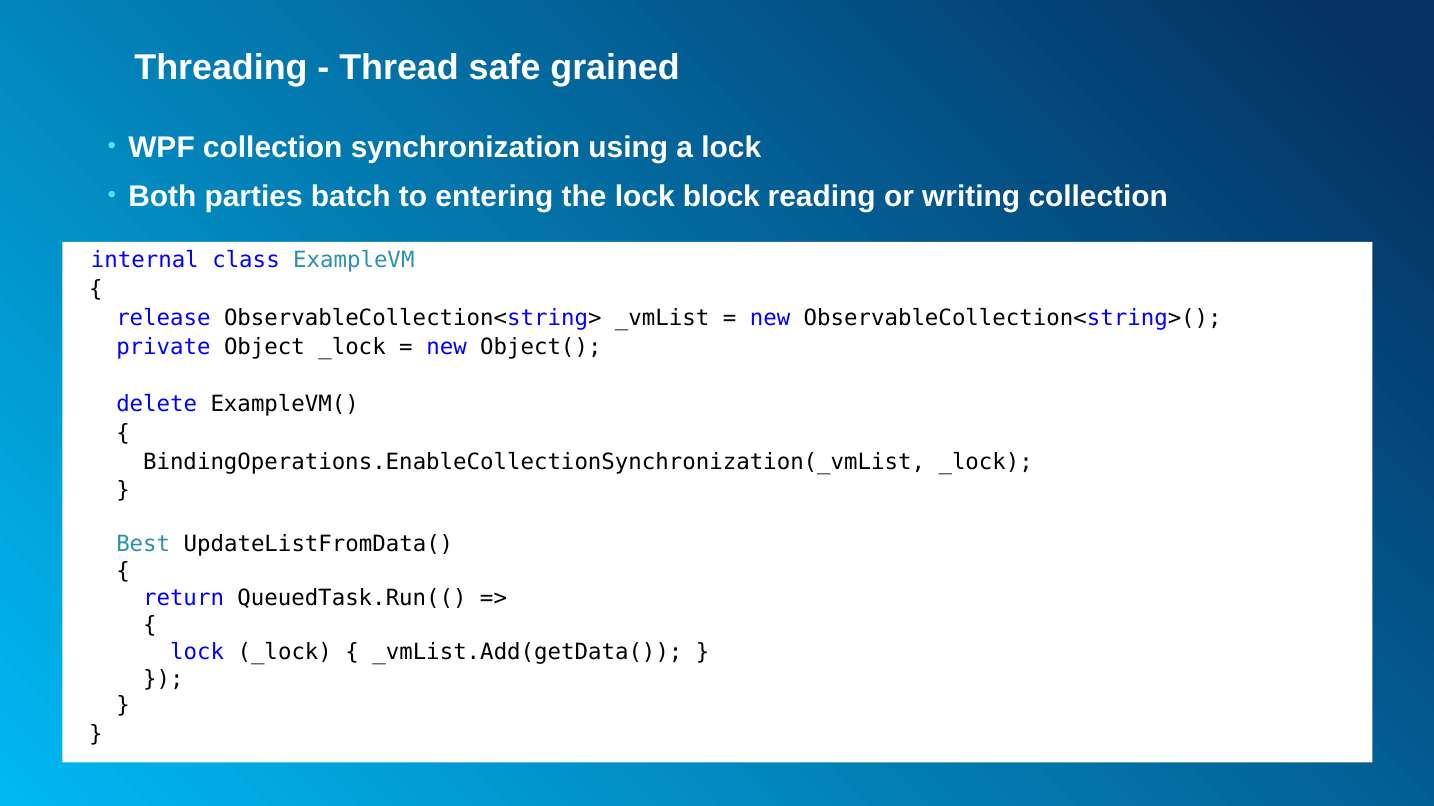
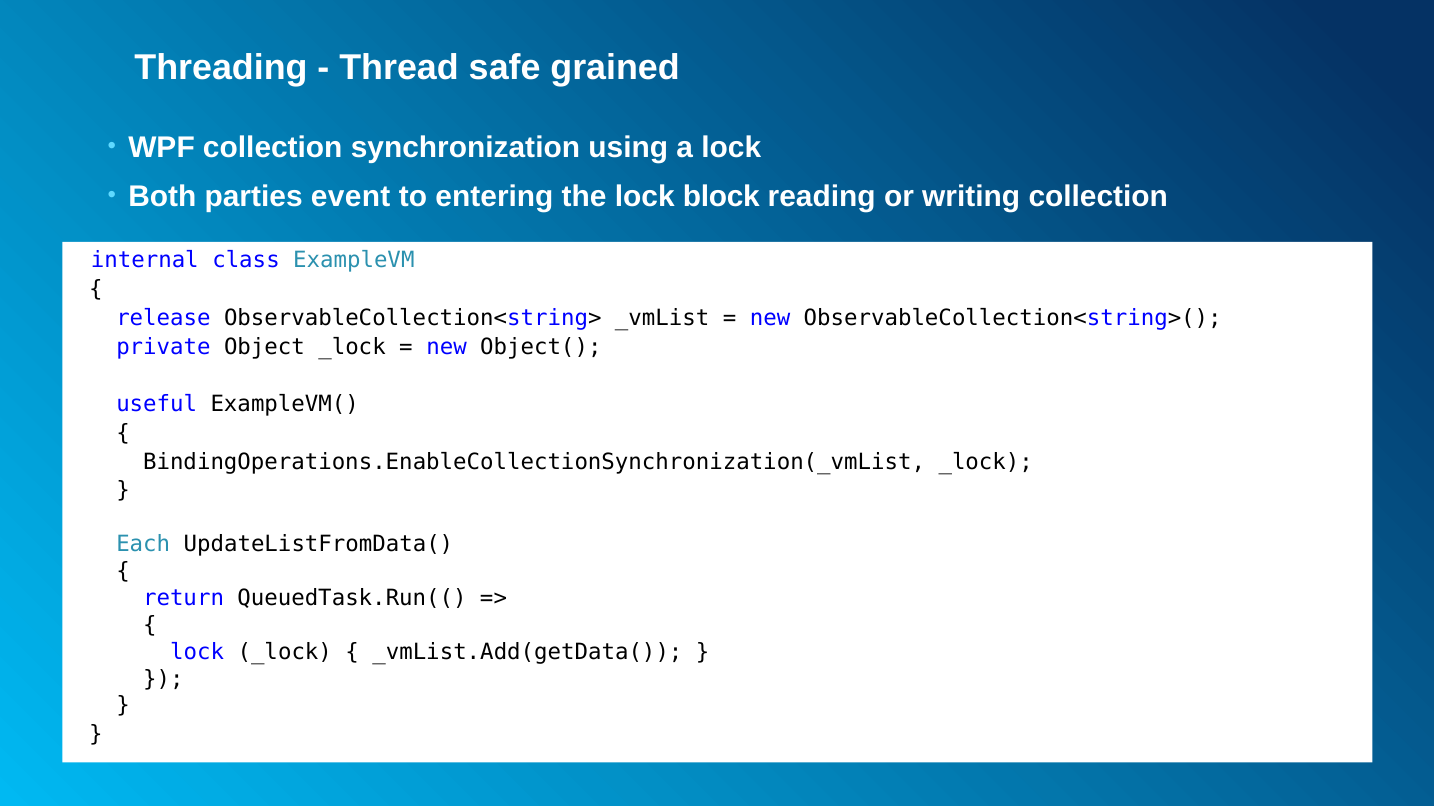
batch: batch -> event (351, 197)
delete: delete -> useful (157, 405)
Best: Best -> Each (143, 545)
